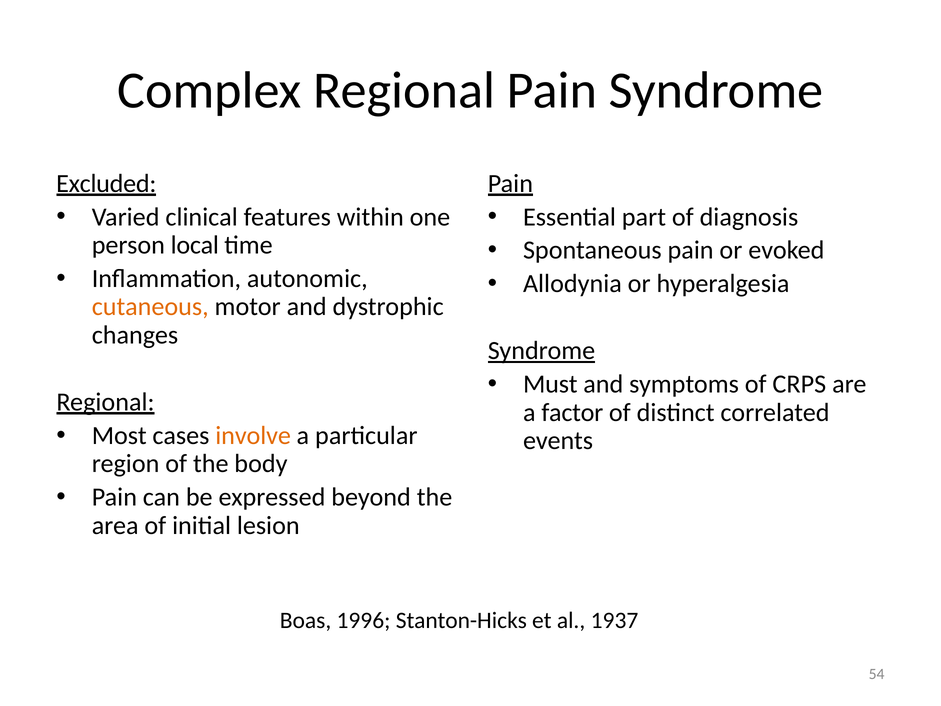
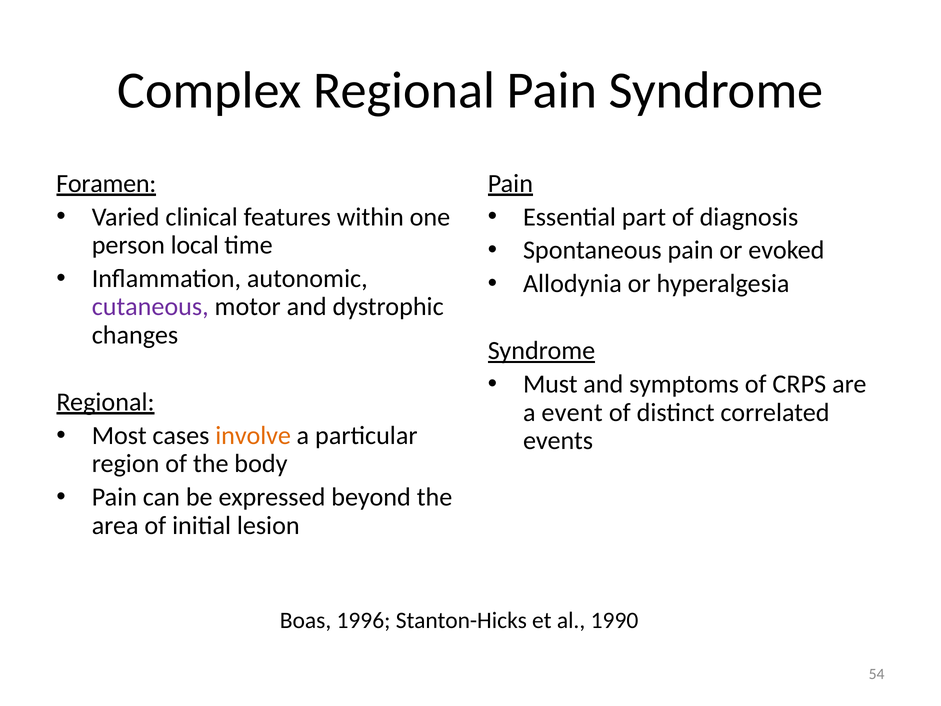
Excluded: Excluded -> Foramen (106, 183)
cutaneous colour: orange -> purple (150, 307)
factor: factor -> event (572, 412)
1937: 1937 -> 1990 (615, 620)
